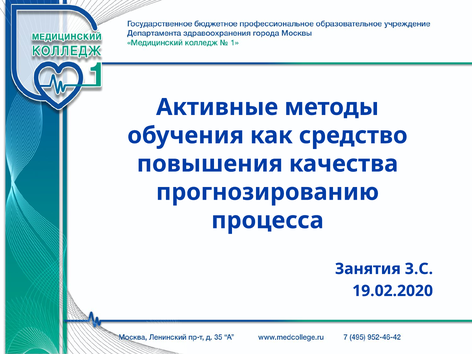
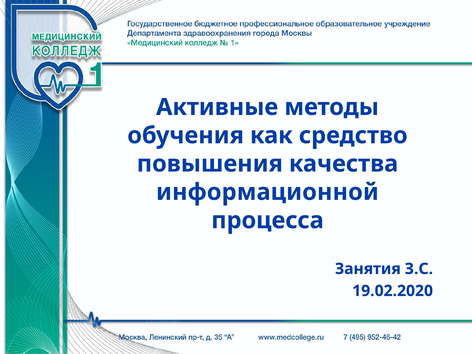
прогнозированию: прогнозированию -> информационной (267, 192)
